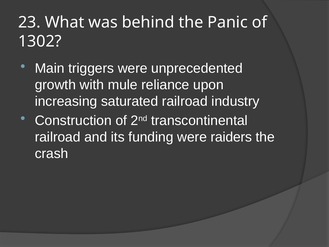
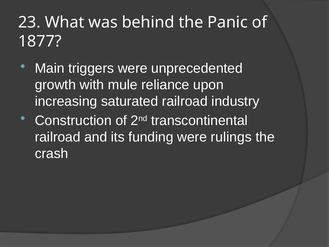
1302: 1302 -> 1877 (40, 41)
raiders: raiders -> rulings (231, 137)
